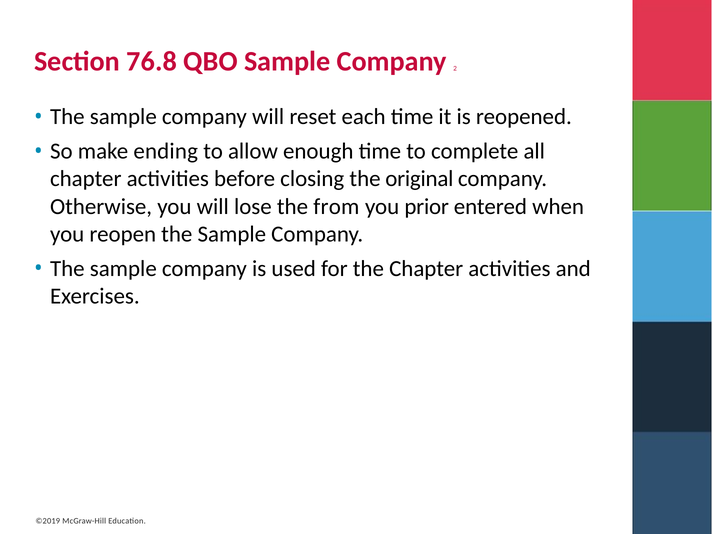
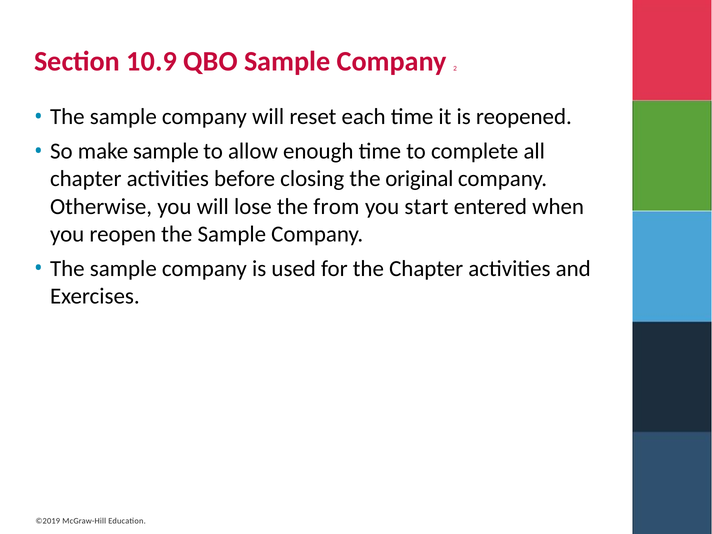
76.8: 76.8 -> 10.9 (152, 61)
make ending: ending -> sample (166, 151)
prior: prior -> start (426, 206)
